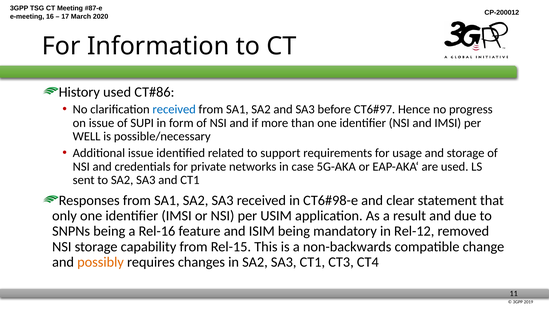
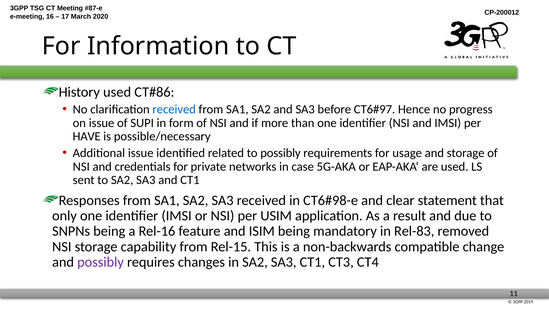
WELL: WELL -> HAVE (87, 136)
to support: support -> possibly (280, 153)
Rel-12: Rel-12 -> Rel-83 (414, 231)
possibly colour: orange -> purple (101, 262)
